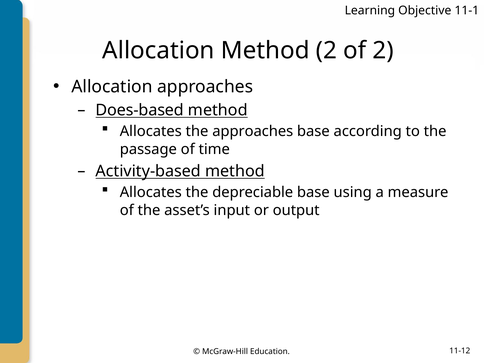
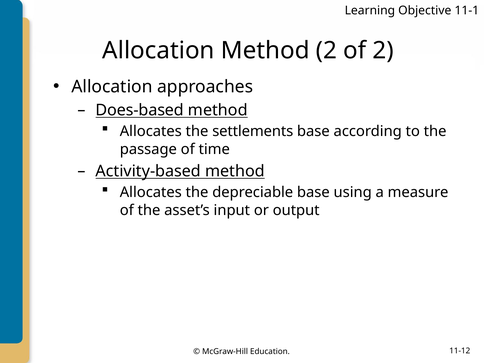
the approaches: approaches -> settlements (253, 131)
